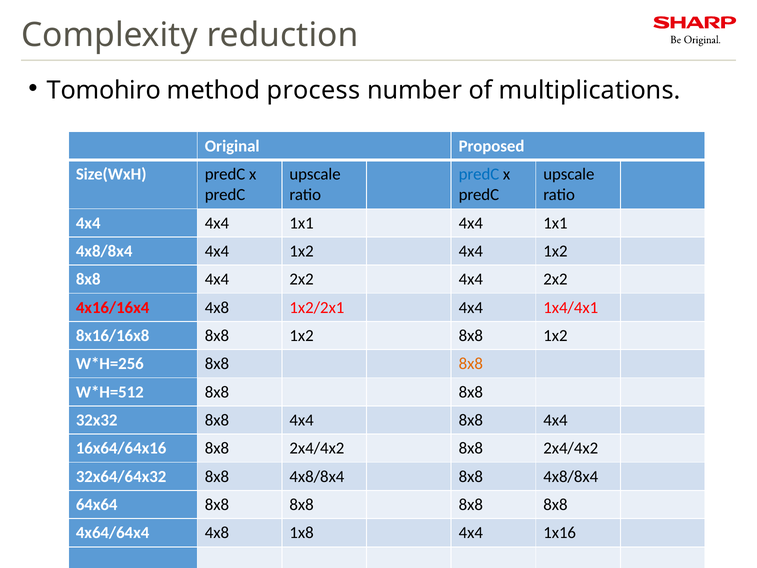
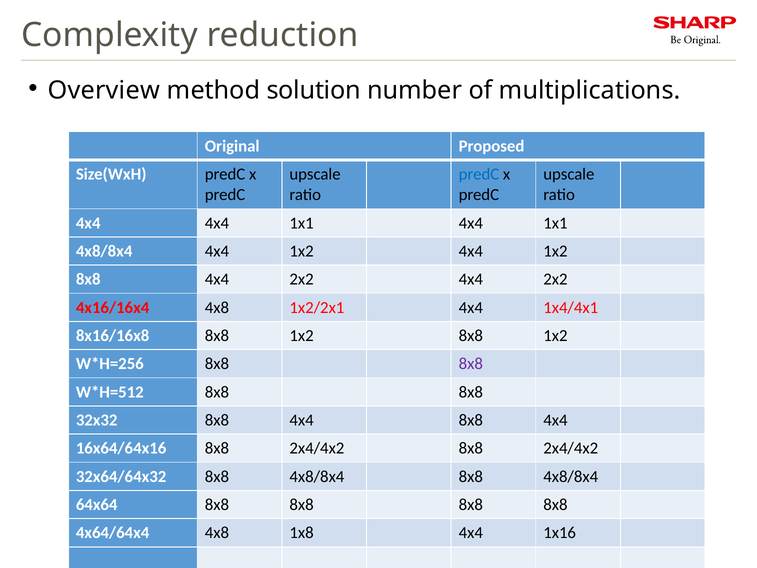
Tomohiro: Tomohiro -> Overview (104, 90)
process: process -> solution (314, 90)
8x8 colour: orange -> purple (471, 364)
